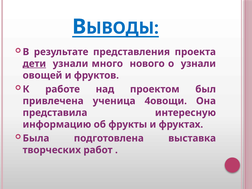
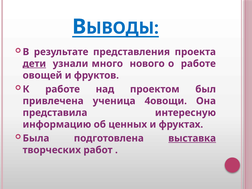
о узнали: узнали -> работе (198, 64)
фрукты: фрукты -> ценных (128, 124)
выставка underline: none -> present (192, 138)
